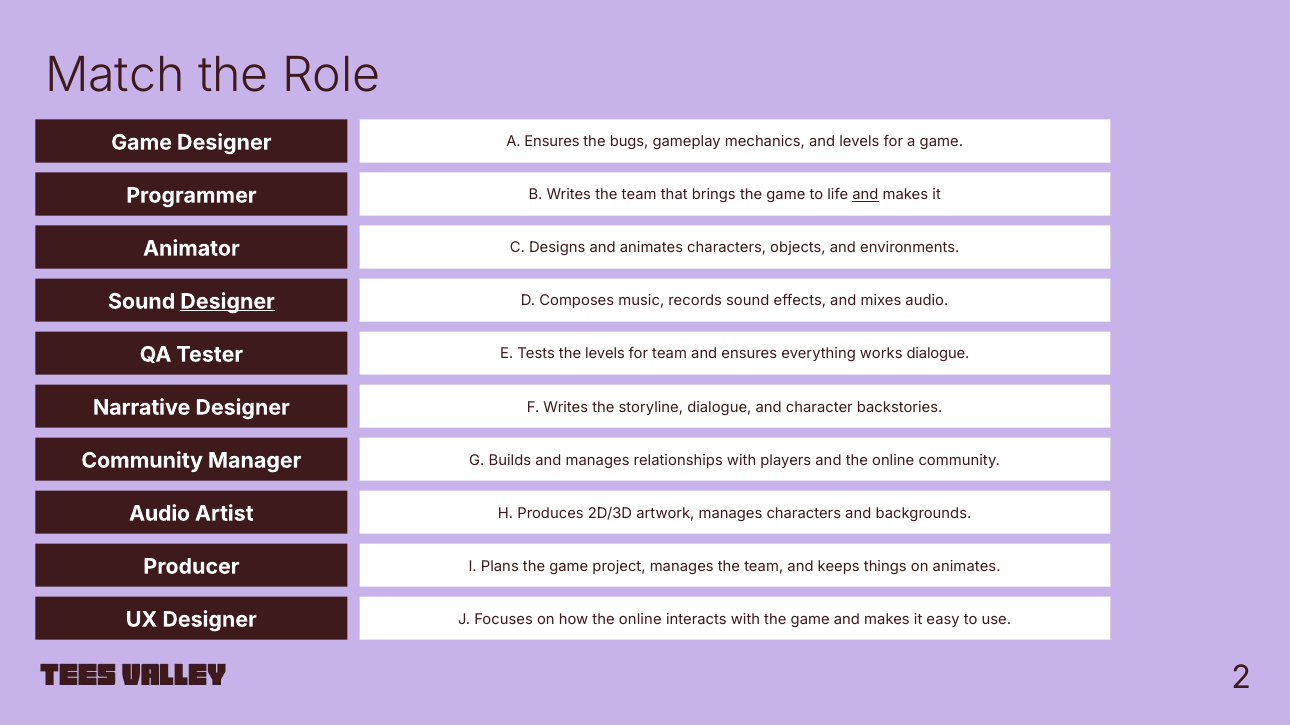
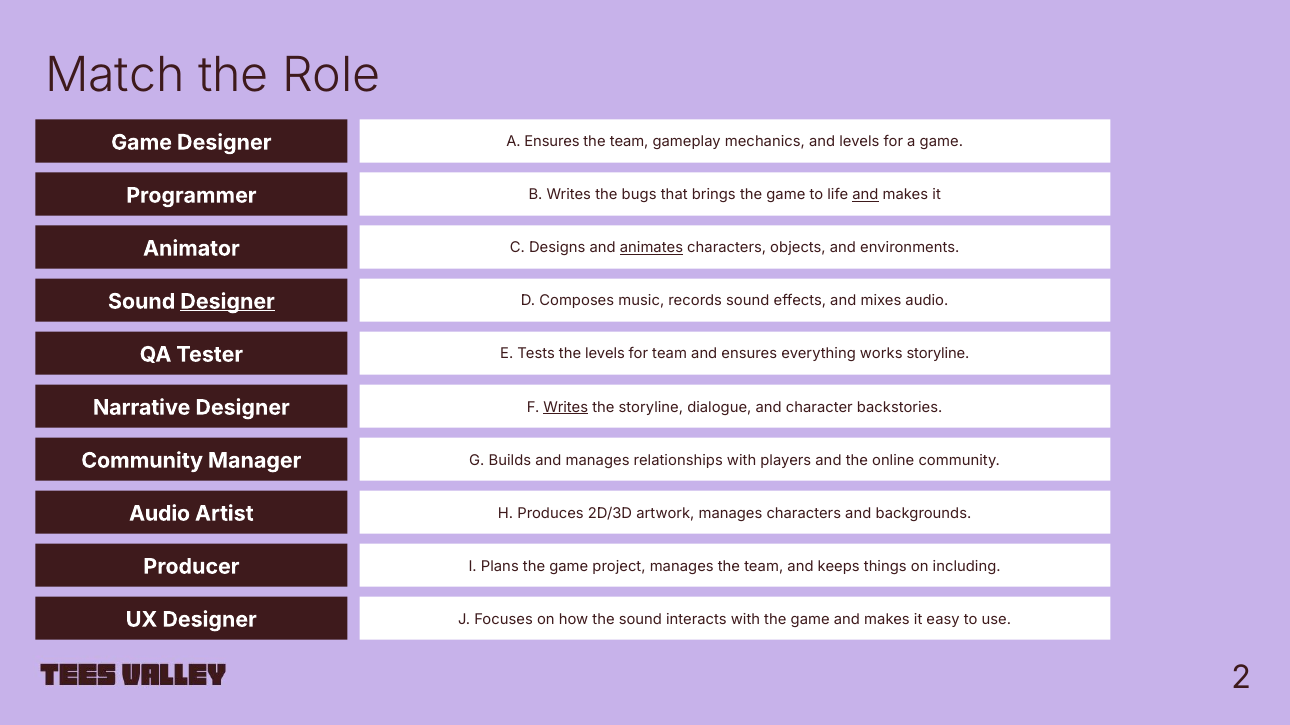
bugs: bugs -> team (629, 142)
Writes the team: team -> bugs (639, 195)
animates underline: none -> present (651, 248)
works dialogue: dialogue -> storyline (938, 354)
Writes underline: none -> present (566, 407)
on animates: animates -> including (967, 567)
how the online: online -> sound (640, 620)
